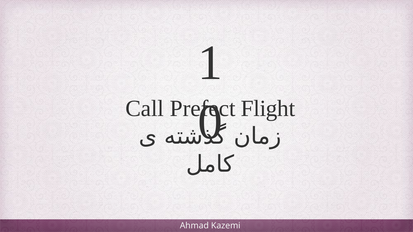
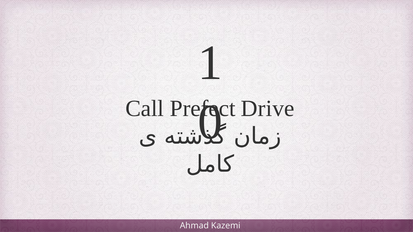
Flight: Flight -> Drive (268, 109)
